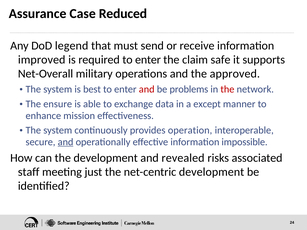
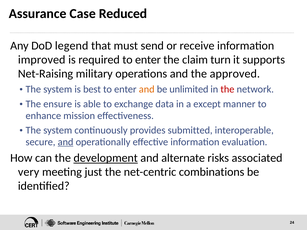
safe: safe -> turn (221, 60)
Net-Overall: Net-Overall -> Net-Raising (46, 74)
and colour: red -> orange (147, 89)
problems: problems -> unlimited (189, 89)
operation: operation -> submitted (190, 130)
impossible: impossible -> evaluation (245, 142)
development underline: none -> present (106, 158)
revealed: revealed -> alternate (183, 158)
staff: staff -> very (29, 172)
net-centric development: development -> combinations (212, 172)
